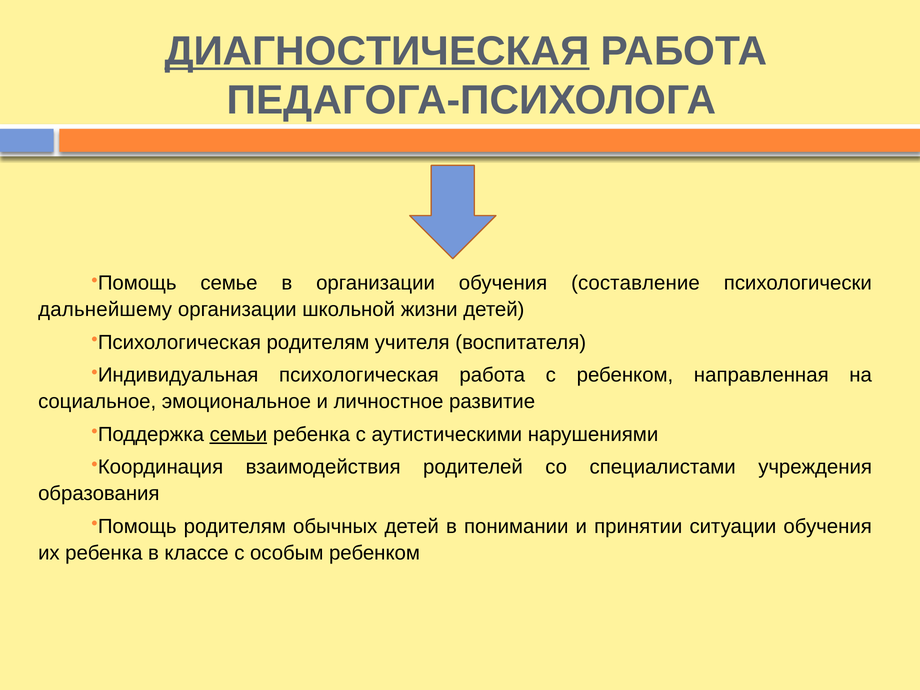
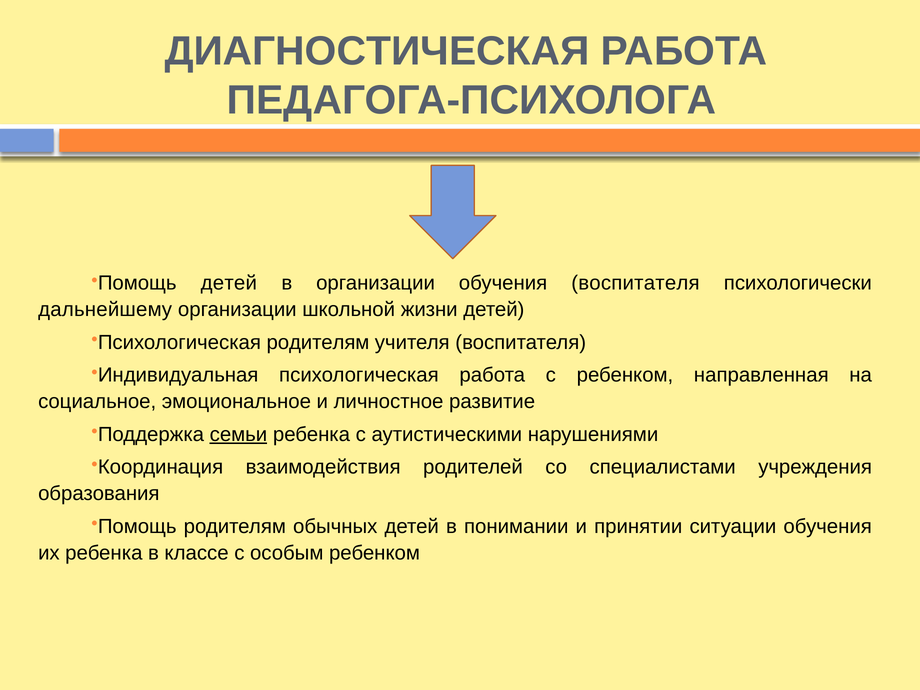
ДИАГНОСТИЧЕСКАЯ underline: present -> none (377, 51)
семье: семье -> детей (229, 283)
обучения составление: составление -> воспитателя (635, 283)
